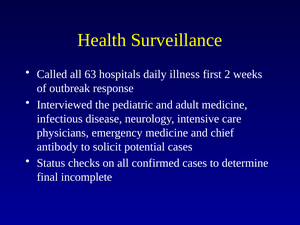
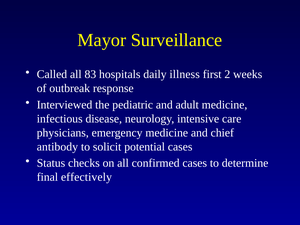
Health: Health -> Mayor (102, 40)
63: 63 -> 83 (90, 74)
incomplete: incomplete -> effectively (86, 177)
